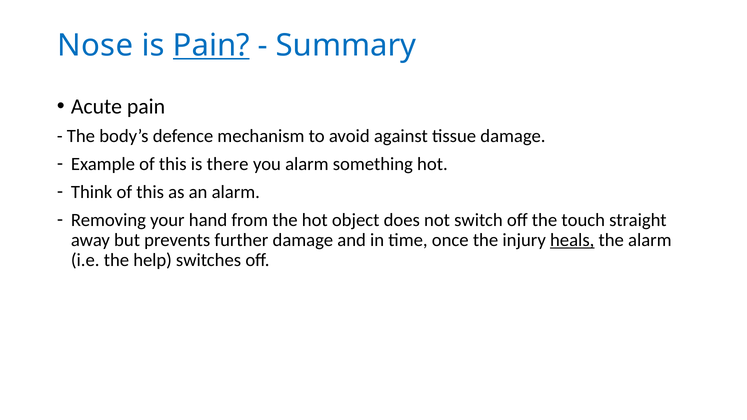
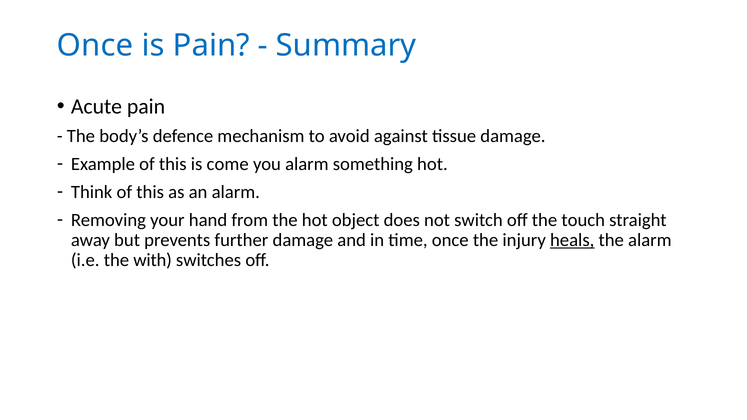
Nose: Nose -> Once (95, 45)
Pain underline: present -> none (211, 45)
there: there -> come (228, 164)
help: help -> with (153, 260)
